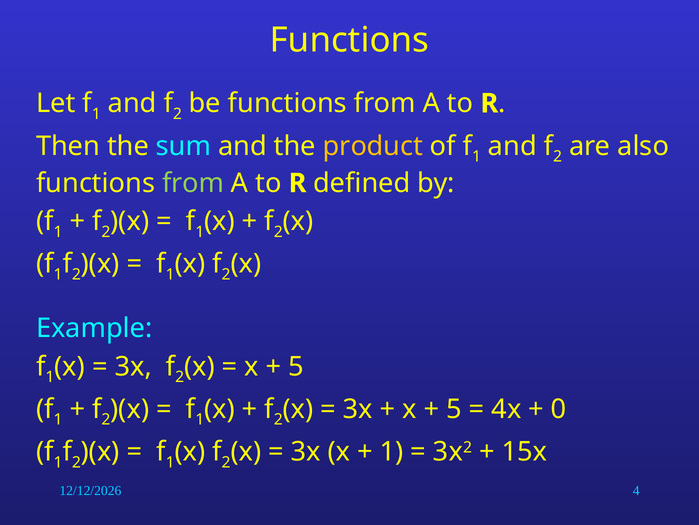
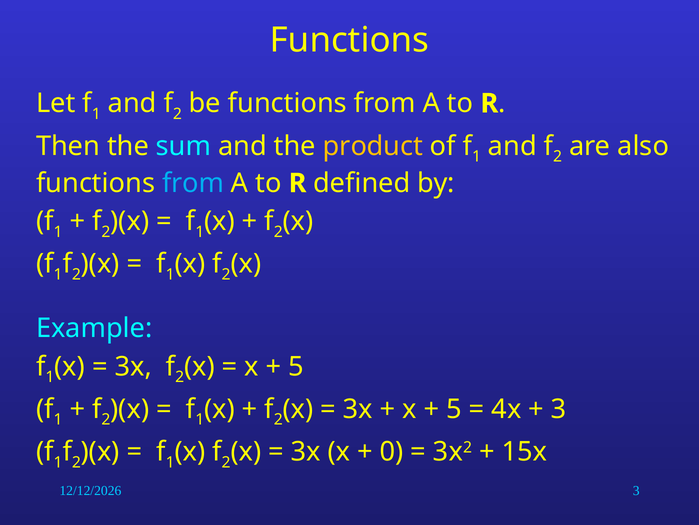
from colour: light green -> light blue (193, 183)
0: 0 -> 3 (559, 409)
1: 1 -> 0 (392, 451)
4: 4 -> 3 (636, 490)
